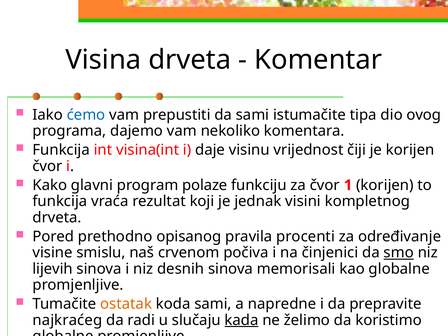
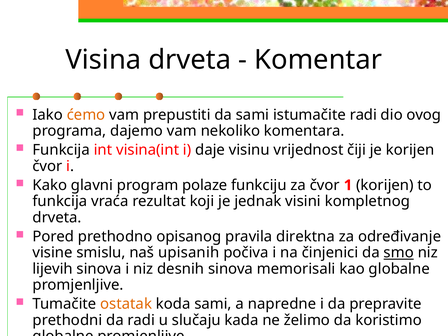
ćemo colour: blue -> orange (86, 115)
istumačite tipa: tipa -> radi (363, 115)
procenti: procenti -> direktna (306, 237)
crvenom: crvenom -> upisanih (189, 253)
najkraćeg: najkraćeg -> prethodni (67, 320)
kada underline: present -> none (242, 320)
